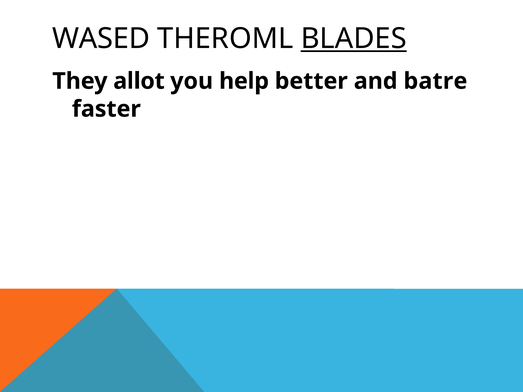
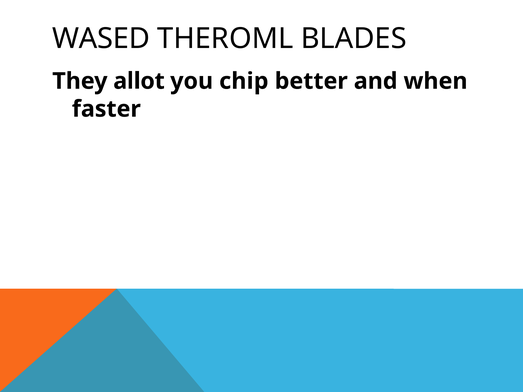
BLADES underline: present -> none (354, 39)
help: help -> chip (244, 81)
batre: batre -> when (436, 81)
